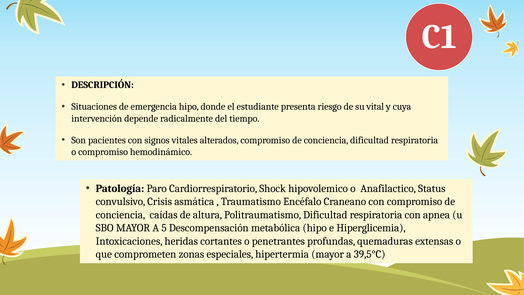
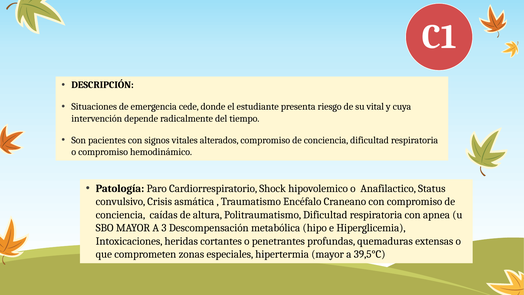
emergencia hipo: hipo -> cede (189, 107)
5: 5 -> 3 (164, 228)
